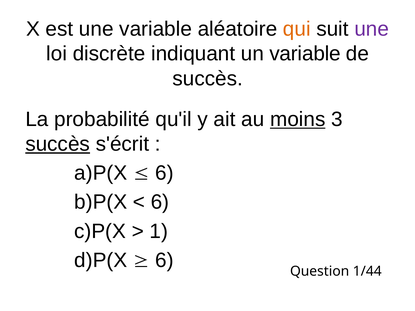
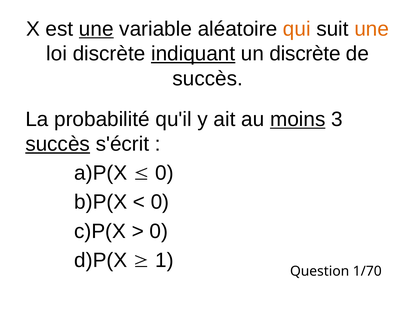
une underline: none -> present (96, 29)
une colour: purple -> orange (372, 29)
indiquant underline: none -> present (193, 54)
un variable: variable -> discrète (305, 54)
6: 6 -> 0 (164, 173)
6: 6 -> 0 (160, 202)
1: 1 -> 0 (159, 231)
6: 6 -> 1 (164, 260)
1/44: 1/44 -> 1/70 (367, 272)
